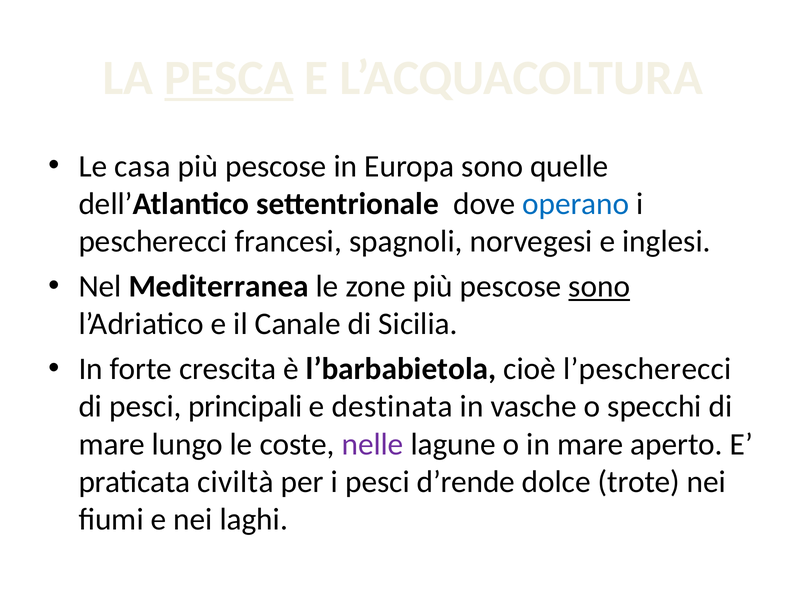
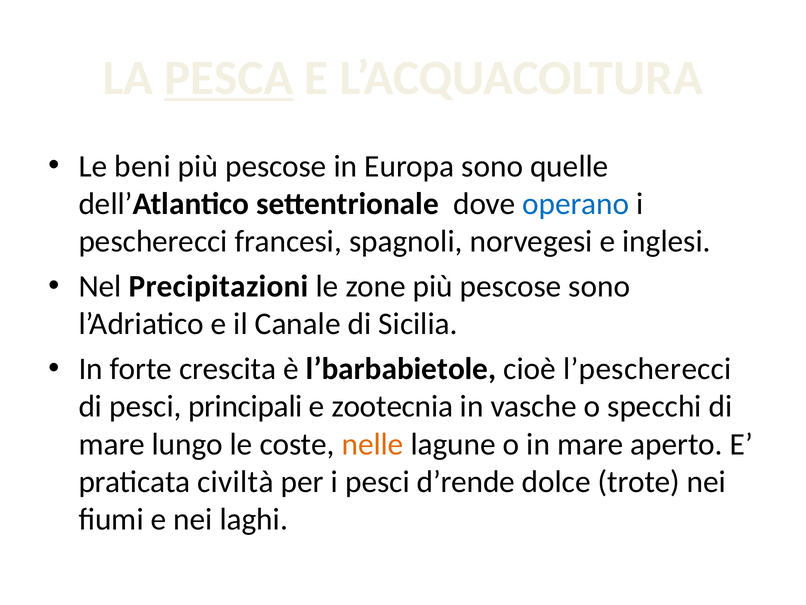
casa: casa -> beni (143, 166)
Mediterranea: Mediterranea -> Precipitazioni (219, 286)
sono underline: present -> none (599, 286)
l’barbabietola: l’barbabietola -> l’barbabietole (401, 369)
destinata: destinata -> zootecnia (392, 406)
nelle colour: purple -> orange (373, 444)
